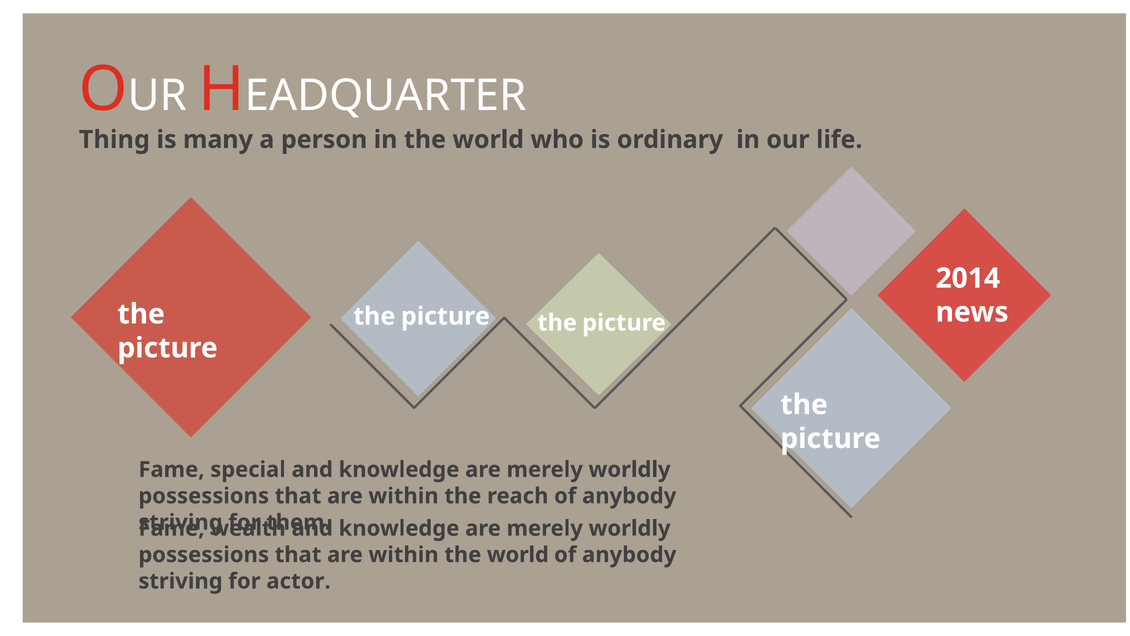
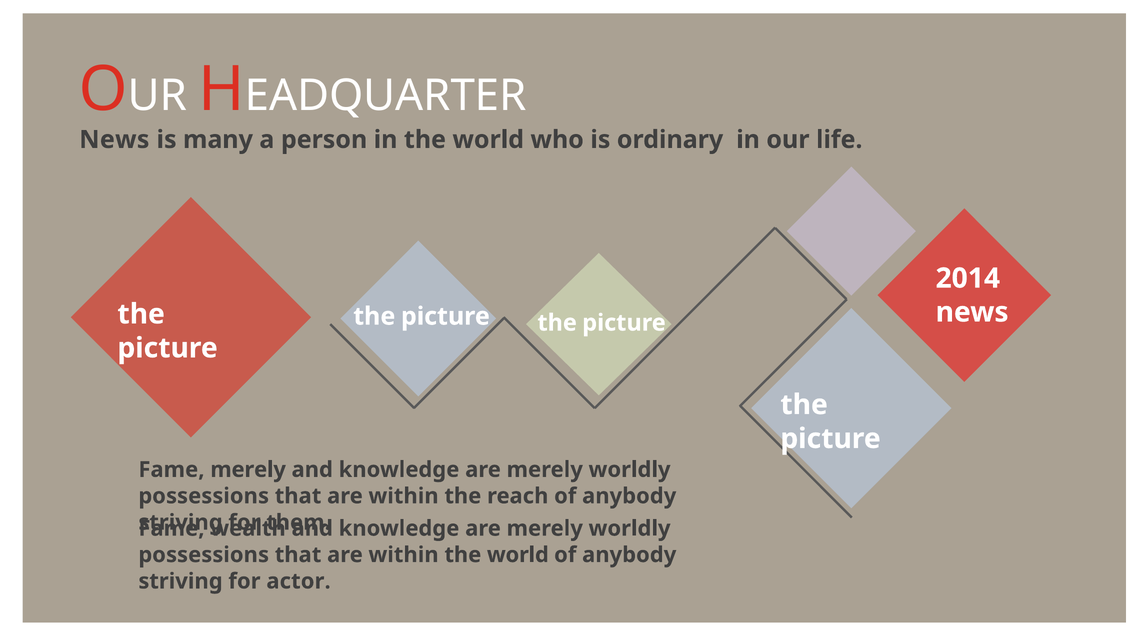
Thing: Thing -> News (114, 140)
Fame special: special -> merely (248, 469)
